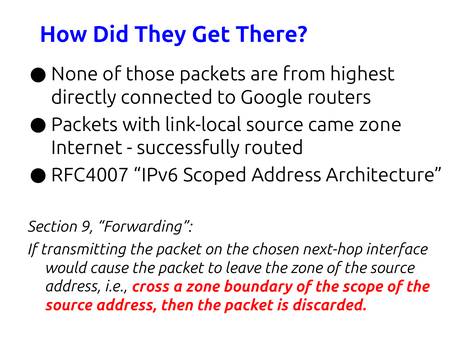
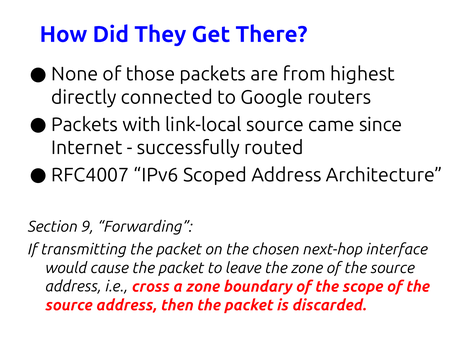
came zone: zone -> since (381, 125)
